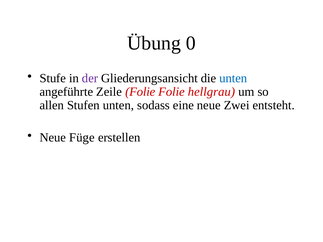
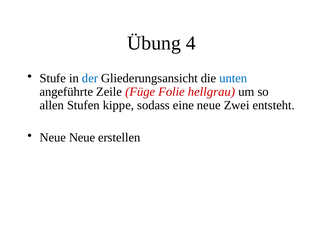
0: 0 -> 4 (191, 43)
der colour: purple -> blue (90, 78)
Zeile Folie: Folie -> Füge (140, 92)
Stufen unten: unten -> kippe (118, 105)
Neue Füge: Füge -> Neue (82, 138)
